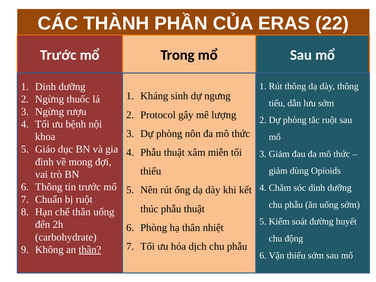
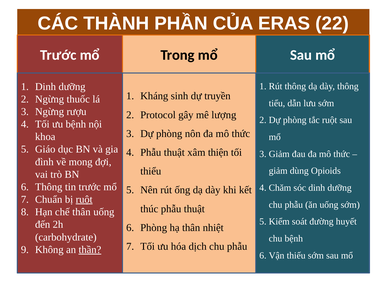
ngưng: ngưng -> truyền (217, 96)
miễn: miễn -> thiện (218, 152)
ruột underline: none -> present (84, 199)
chu động: động -> bệnh (294, 239)
